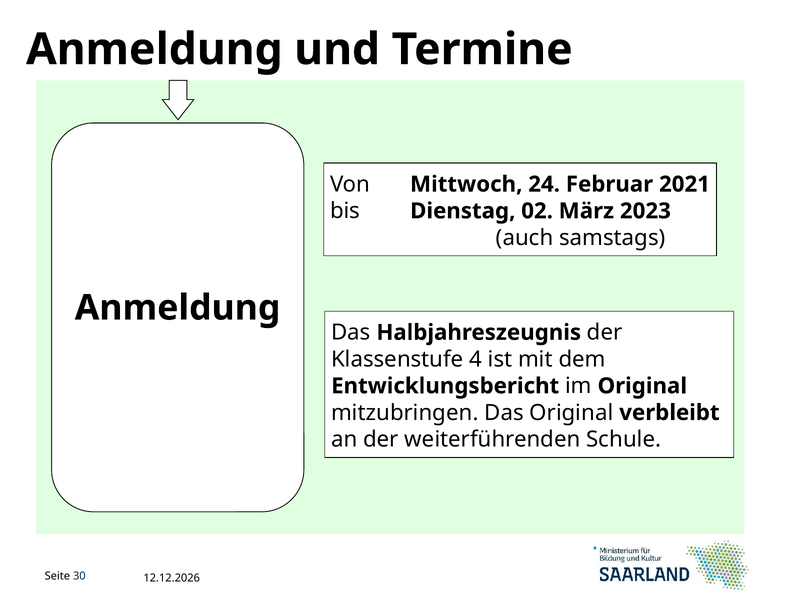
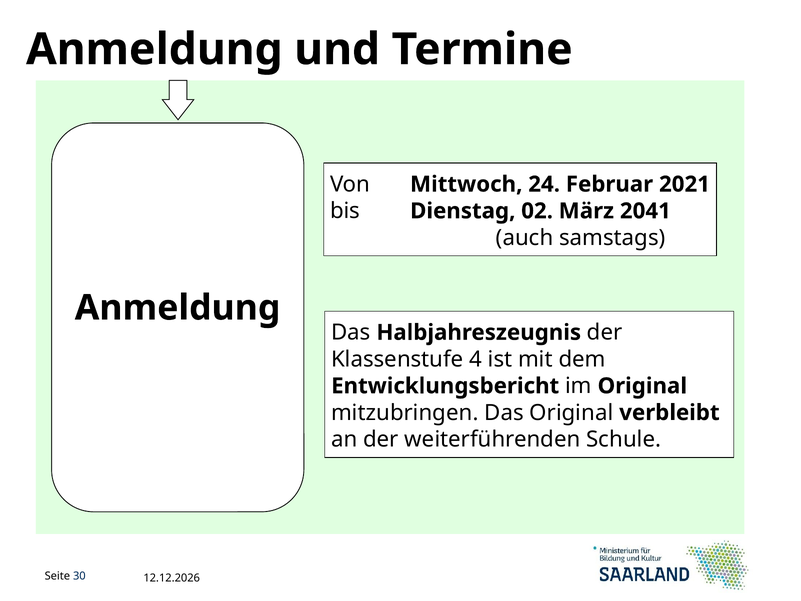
2023: 2023 -> 2041 (645, 211)
